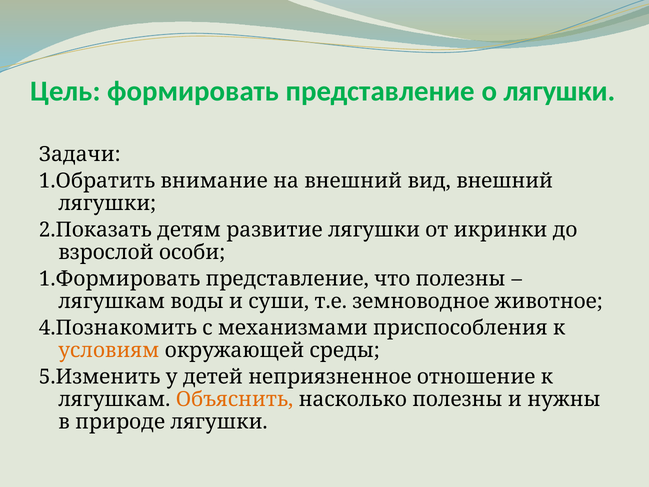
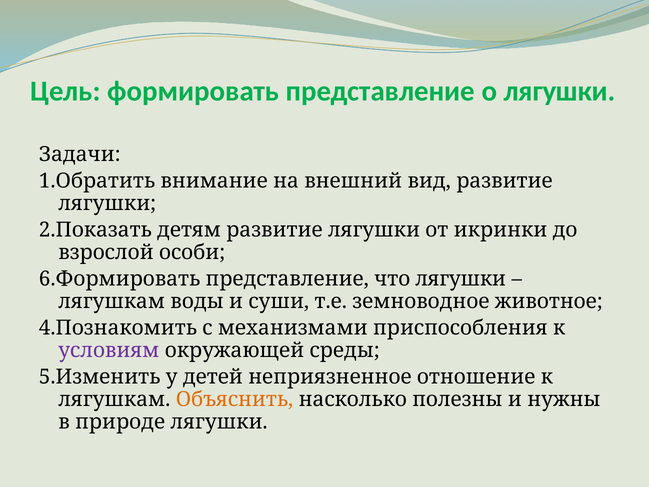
вид внешний: внешний -> развитие (504, 181)
1.Формировать: 1.Формировать -> 6.Формировать (120, 279)
что полезны: полезны -> лягушки (461, 279)
условиям colour: orange -> purple (109, 350)
